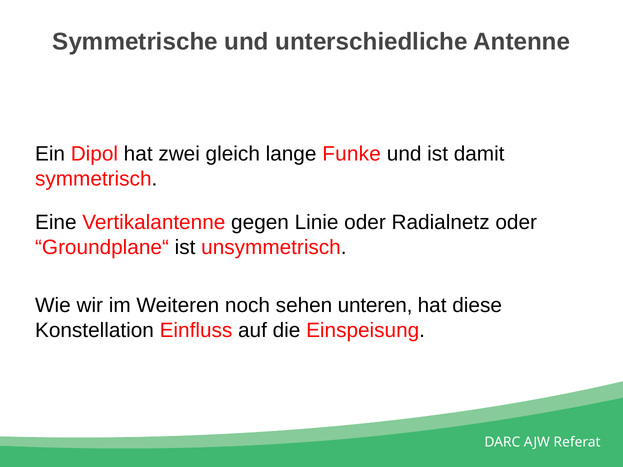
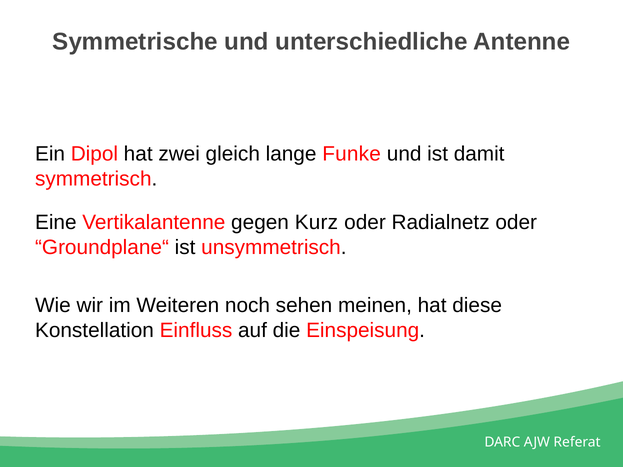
Linie: Linie -> Kurz (316, 222)
unteren: unteren -> meinen (375, 306)
